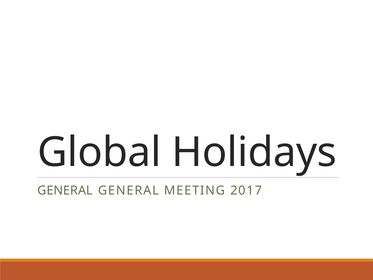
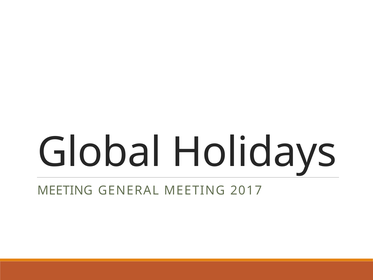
GENERAL: GENERAL -> MEETING (65, 190)
